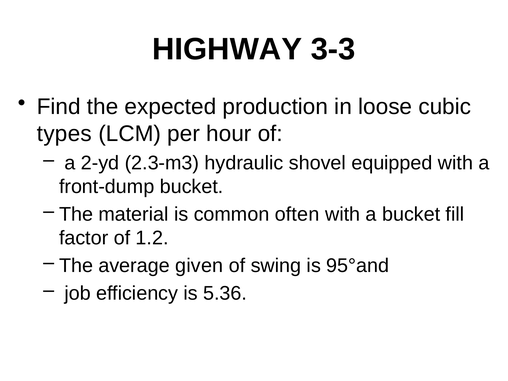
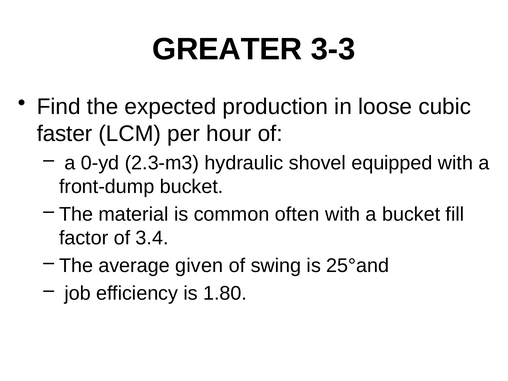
HIGHWAY: HIGHWAY -> GREATER (227, 49)
types: types -> faster (65, 134)
2-yd: 2-yd -> 0-yd (100, 163)
1.2: 1.2 -> 3.4 (152, 238)
95°and: 95°and -> 25°and (358, 266)
5.36: 5.36 -> 1.80 (225, 293)
